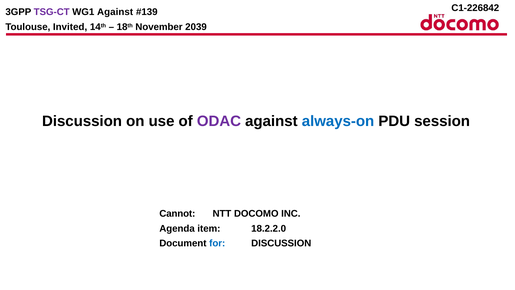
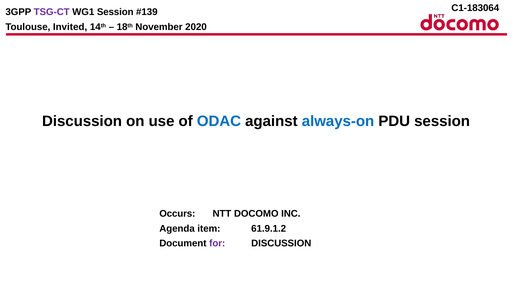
C1-226842: C1-226842 -> C1-183064 (475, 8)
WG1 Against: Against -> Session (115, 12)
2039: 2039 -> 2020 (196, 27)
ODAC colour: purple -> blue (219, 121)
Cannot: Cannot -> Occurs (177, 213)
18.2.2.0: 18.2.2.0 -> 61.9.1.2 (269, 228)
for colour: blue -> purple (217, 243)
